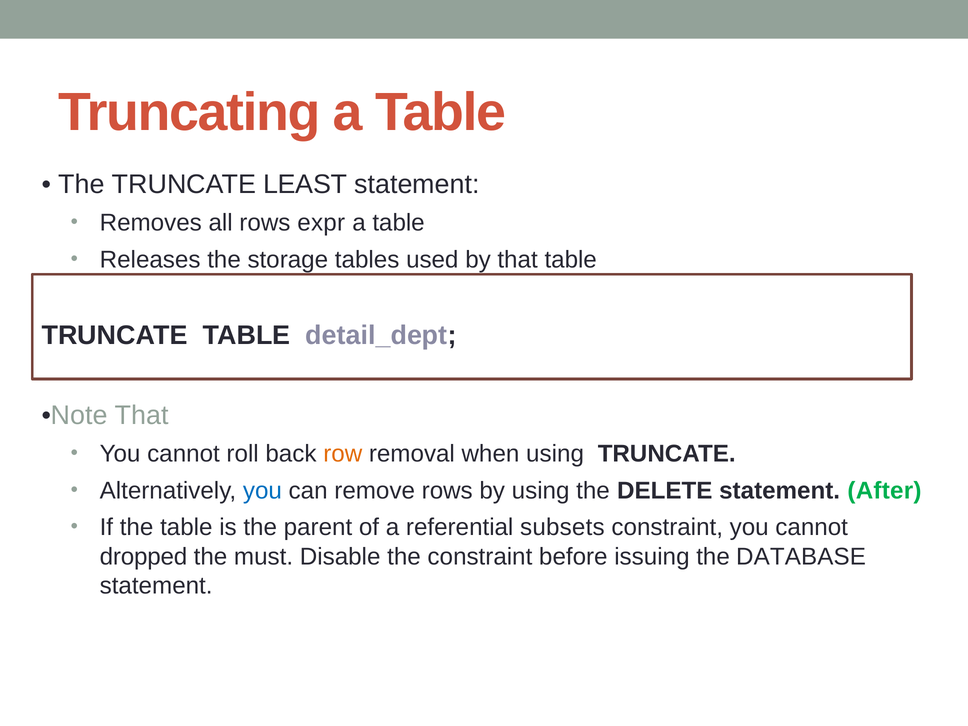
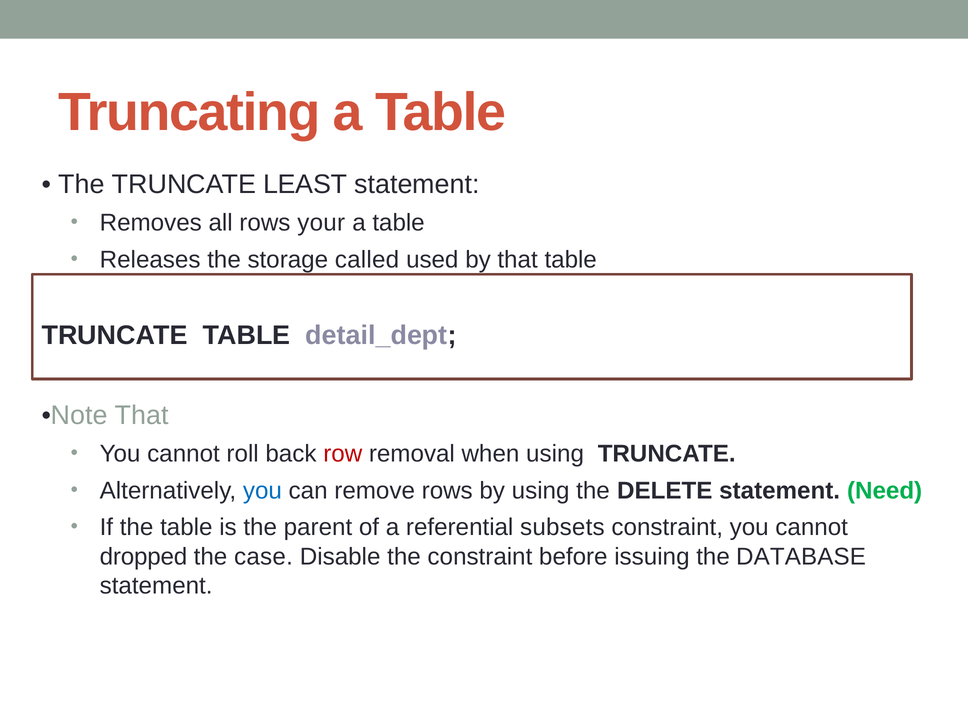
expr: expr -> your (321, 223)
tables: tables -> called (367, 260)
row colour: orange -> red (343, 454)
After: After -> Need (885, 491)
must: must -> case (263, 557)
